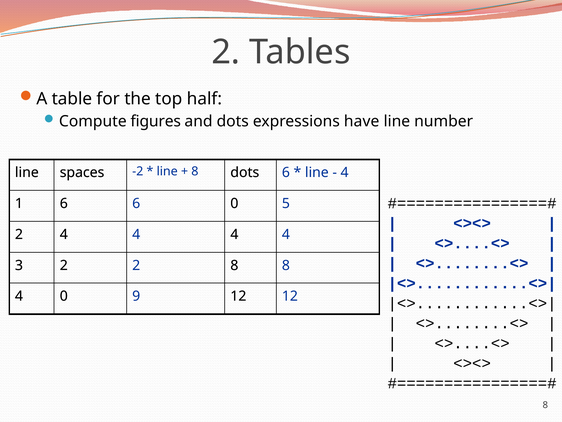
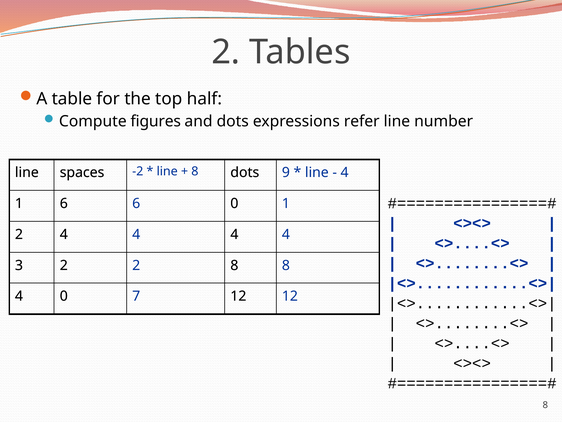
have: have -> refer (362, 121)
6: 6 -> 9 (286, 172)
5: 5 -> 1 (286, 203)
9: 9 -> 7 (136, 296)
